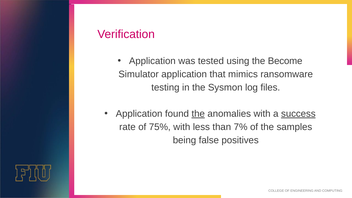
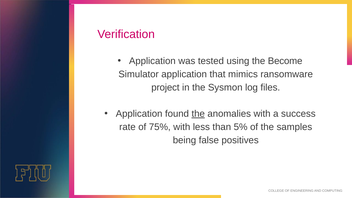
testing: testing -> project (165, 87)
success underline: present -> none (298, 114)
7%: 7% -> 5% (241, 127)
